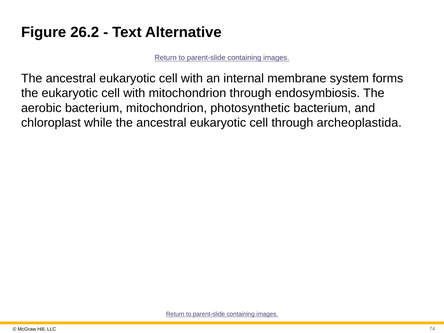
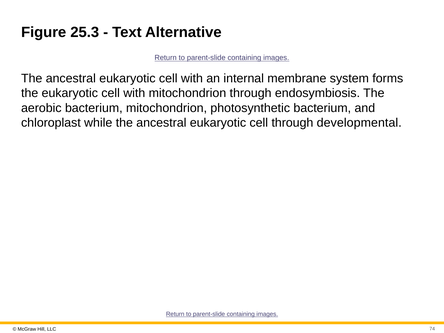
26.2: 26.2 -> 25.3 (85, 32)
archeoplastida: archeoplastida -> developmental (359, 123)
